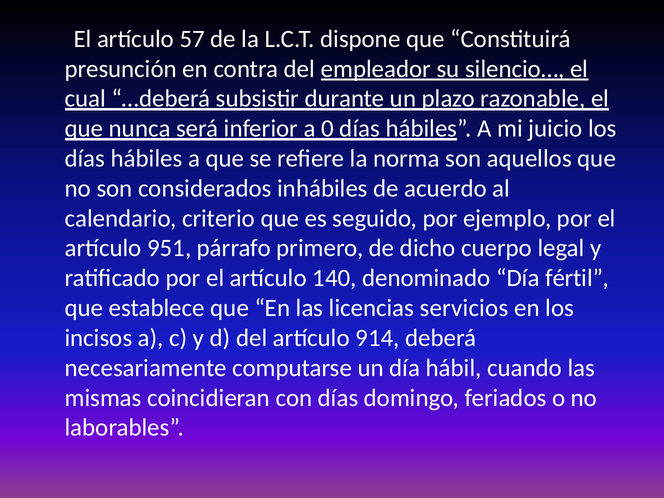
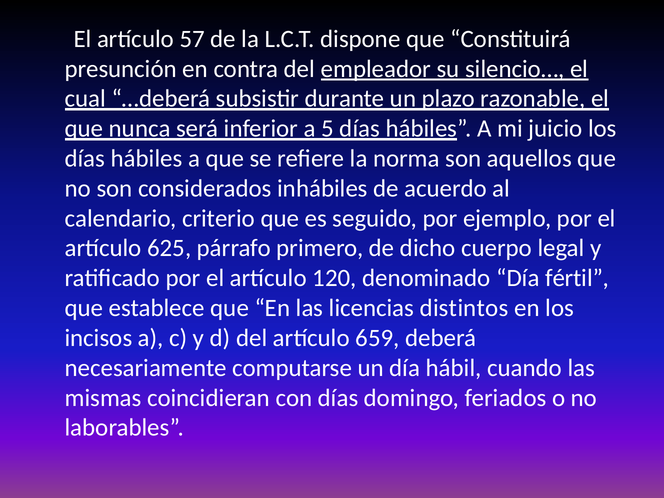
0: 0 -> 5 (328, 129)
951: 951 -> 625 (169, 248)
140: 140 -> 120 (334, 278)
servicios: servicios -> distintos (464, 308)
914: 914 -> 659 (377, 338)
